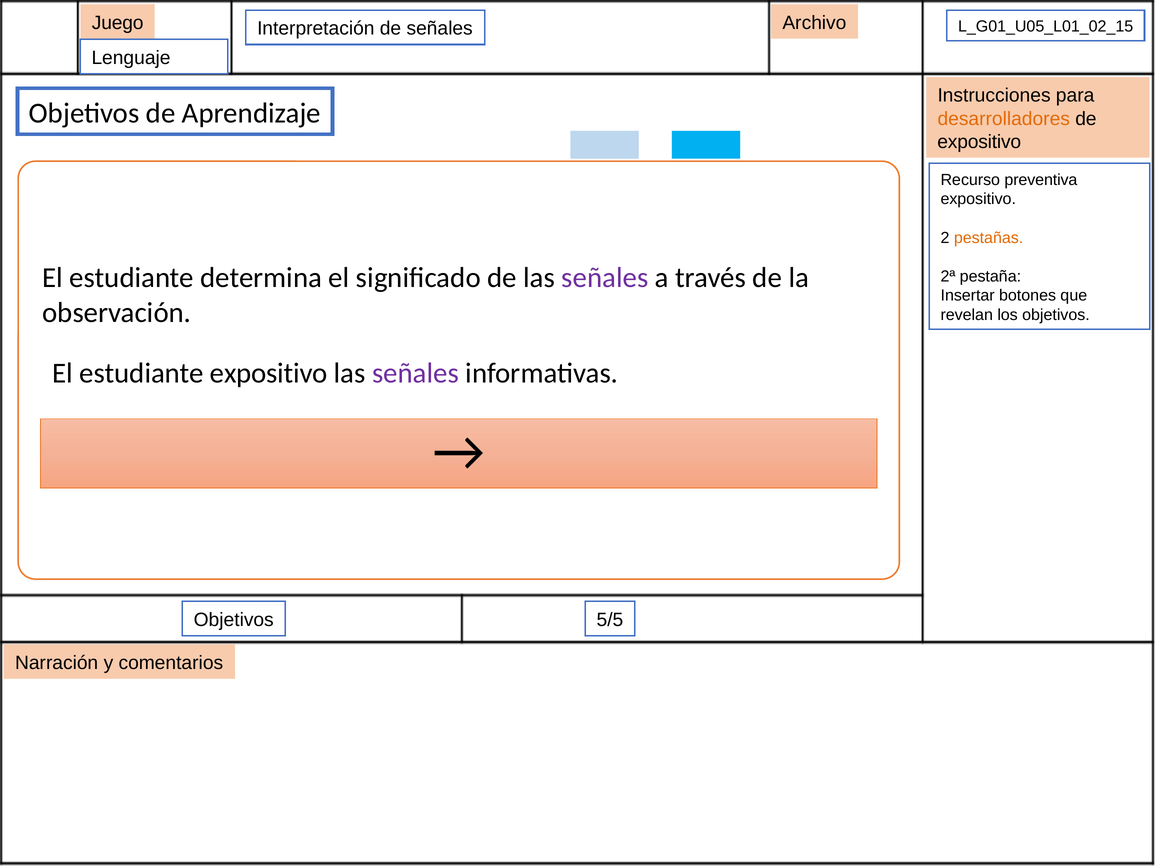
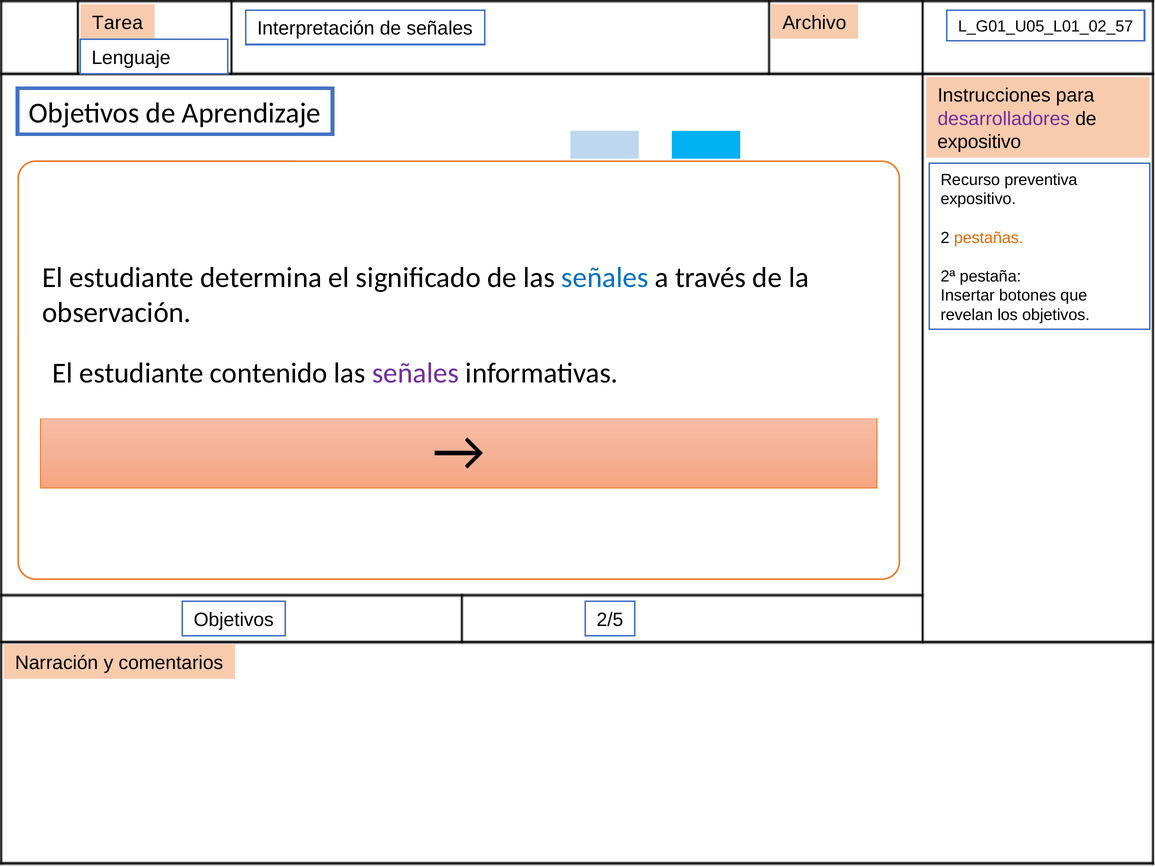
Juego: Juego -> Tarea (117, 23)
L_G01_U05_L01_02_15: L_G01_U05_L01_02_15 -> L_G01_U05_L01_02_57 (1046, 26)
desarrolladores colour: orange -> purple (1004, 119)
señales colour: purple -> blue (605, 278)
estudiante expositivo: expositivo -> contenido (269, 373)
5/5: 5/5 -> 2/5 (610, 619)
